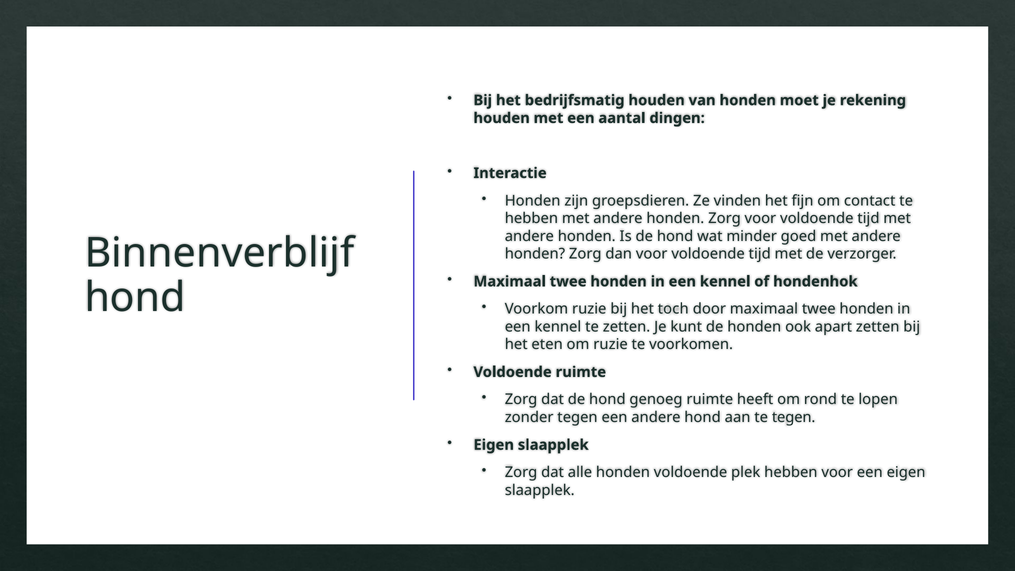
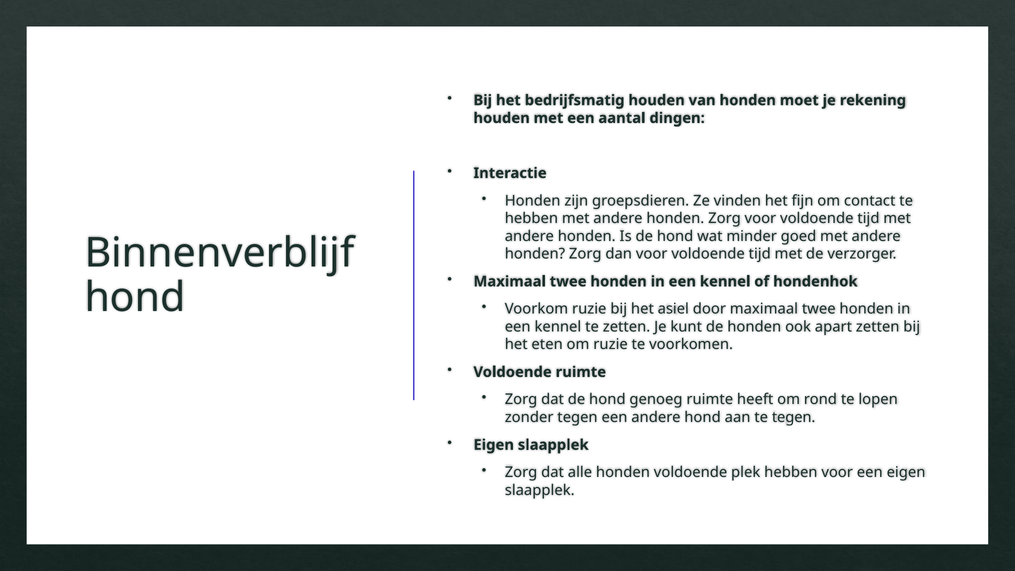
toch: toch -> asiel (673, 309)
